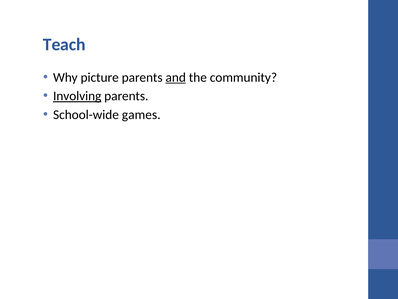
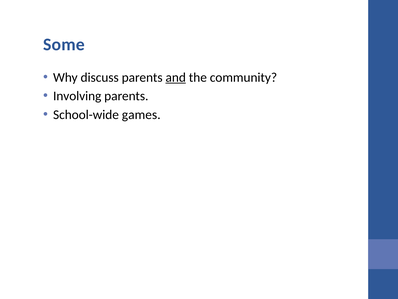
Teach: Teach -> Some (64, 44)
picture: picture -> discuss (100, 77)
Involving underline: present -> none (77, 96)
